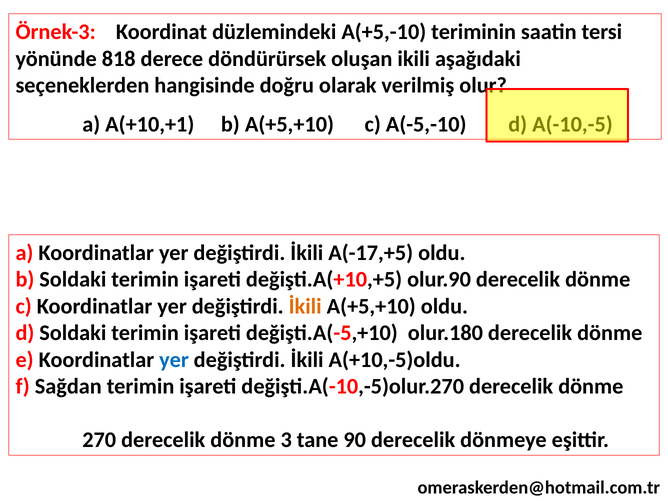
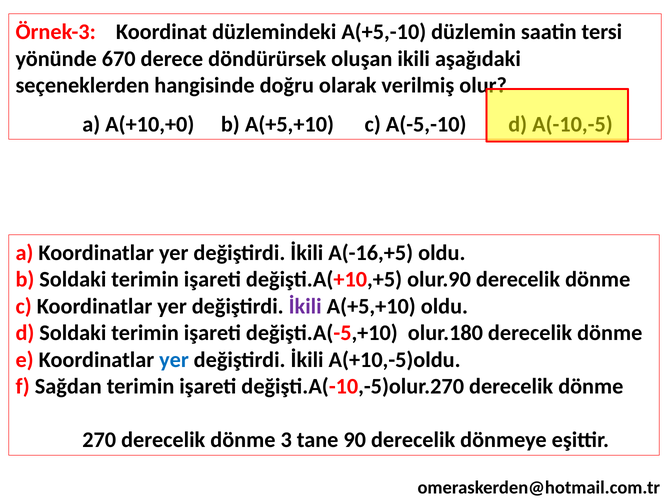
teriminin: teriminin -> düzlemin (474, 32)
818: 818 -> 670 (119, 59)
A(+10,+1: A(+10,+1 -> A(+10,+0 (150, 124)
A(-17,+5: A(-17,+5 -> A(-16,+5 (371, 253)
İkili colour: orange -> purple (305, 306)
